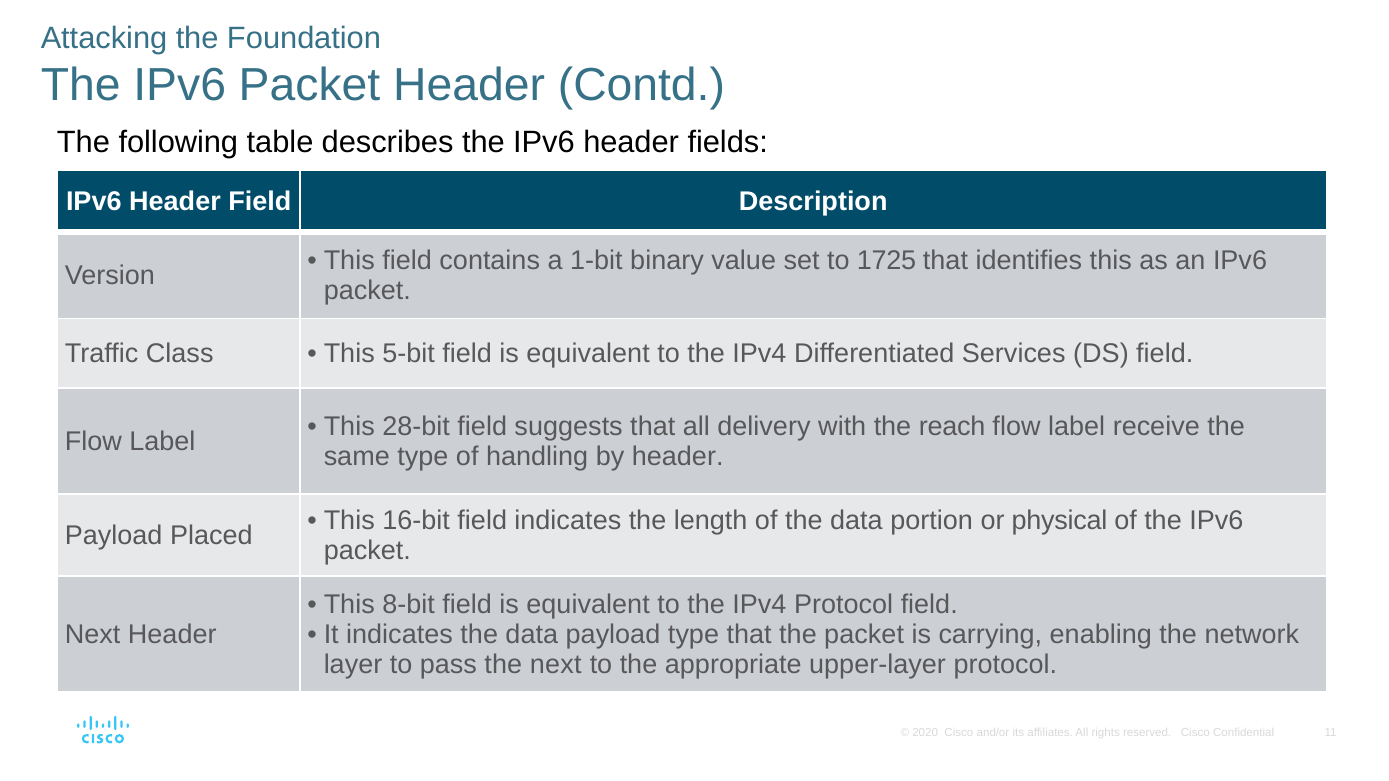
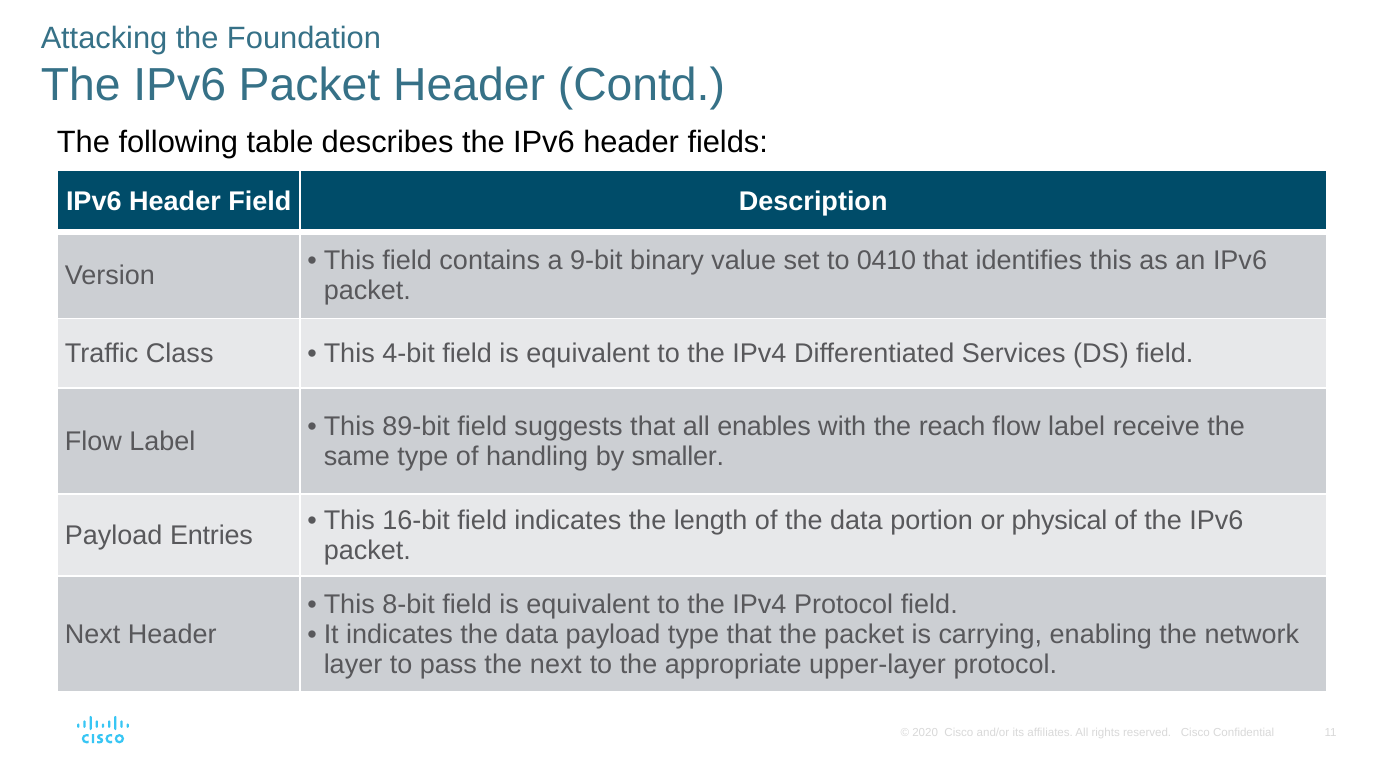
1-bit: 1-bit -> 9-bit (596, 261)
1725: 1725 -> 0410 (886, 261)
5-bit: 5-bit -> 4-bit (409, 354)
28-bit: 28-bit -> 89-bit (416, 426)
delivery: delivery -> enables (764, 426)
by header: header -> smaller (678, 457)
Placed: Placed -> Entries (211, 536)
